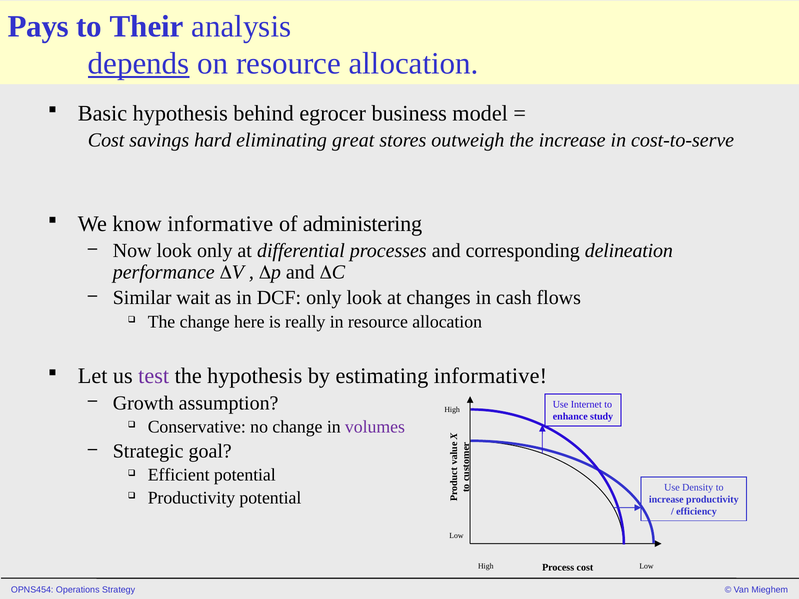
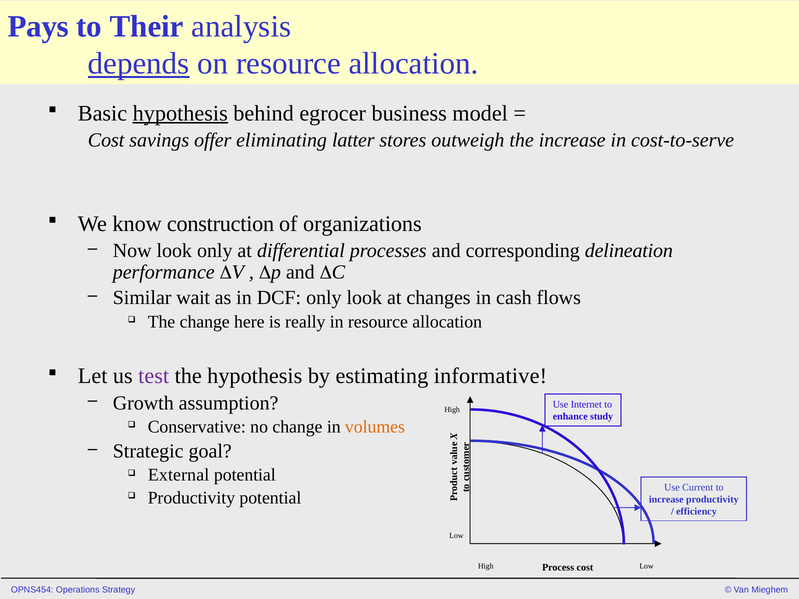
hypothesis underline: none -> present (180, 113)
hard: hard -> offer (213, 140)
great: great -> latter (353, 140)
know informative: informative -> construction (221, 224)
administering: administering -> organizations (362, 224)
volumes colour: purple -> orange (375, 427)
Efficient: Efficient -> External (179, 475)
Density: Density -> Current (698, 488)
